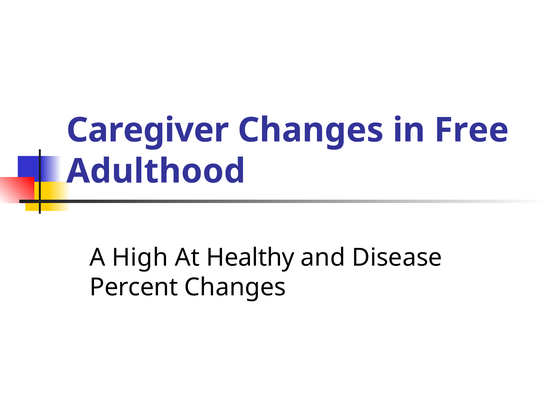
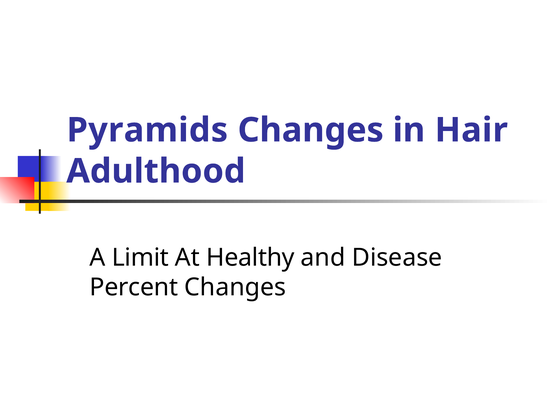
Caregiver: Caregiver -> Pyramids (147, 130)
Free: Free -> Hair (471, 130)
High: High -> Limit (140, 257)
